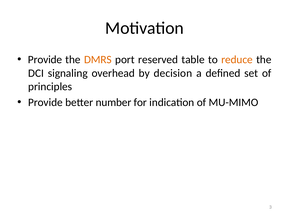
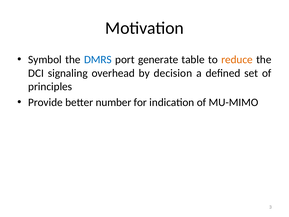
Provide: Provide -> Symbol (45, 60)
DMRS colour: orange -> blue (98, 60)
reserved: reserved -> generate (158, 60)
